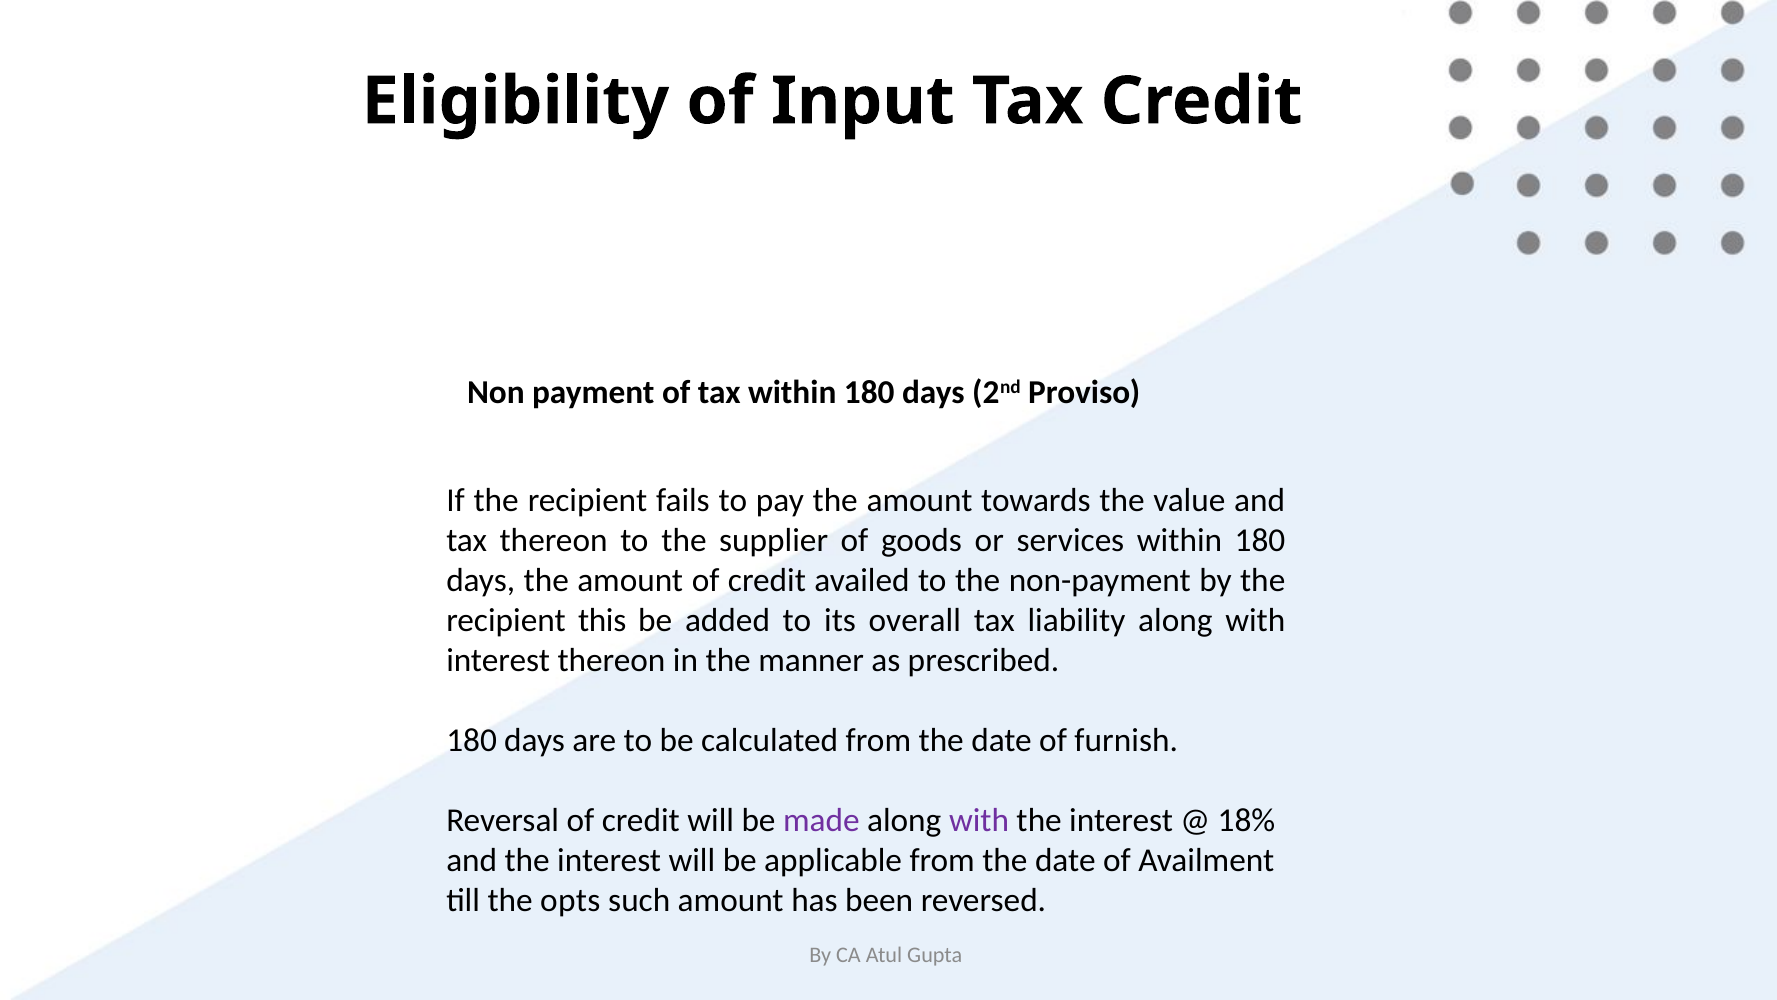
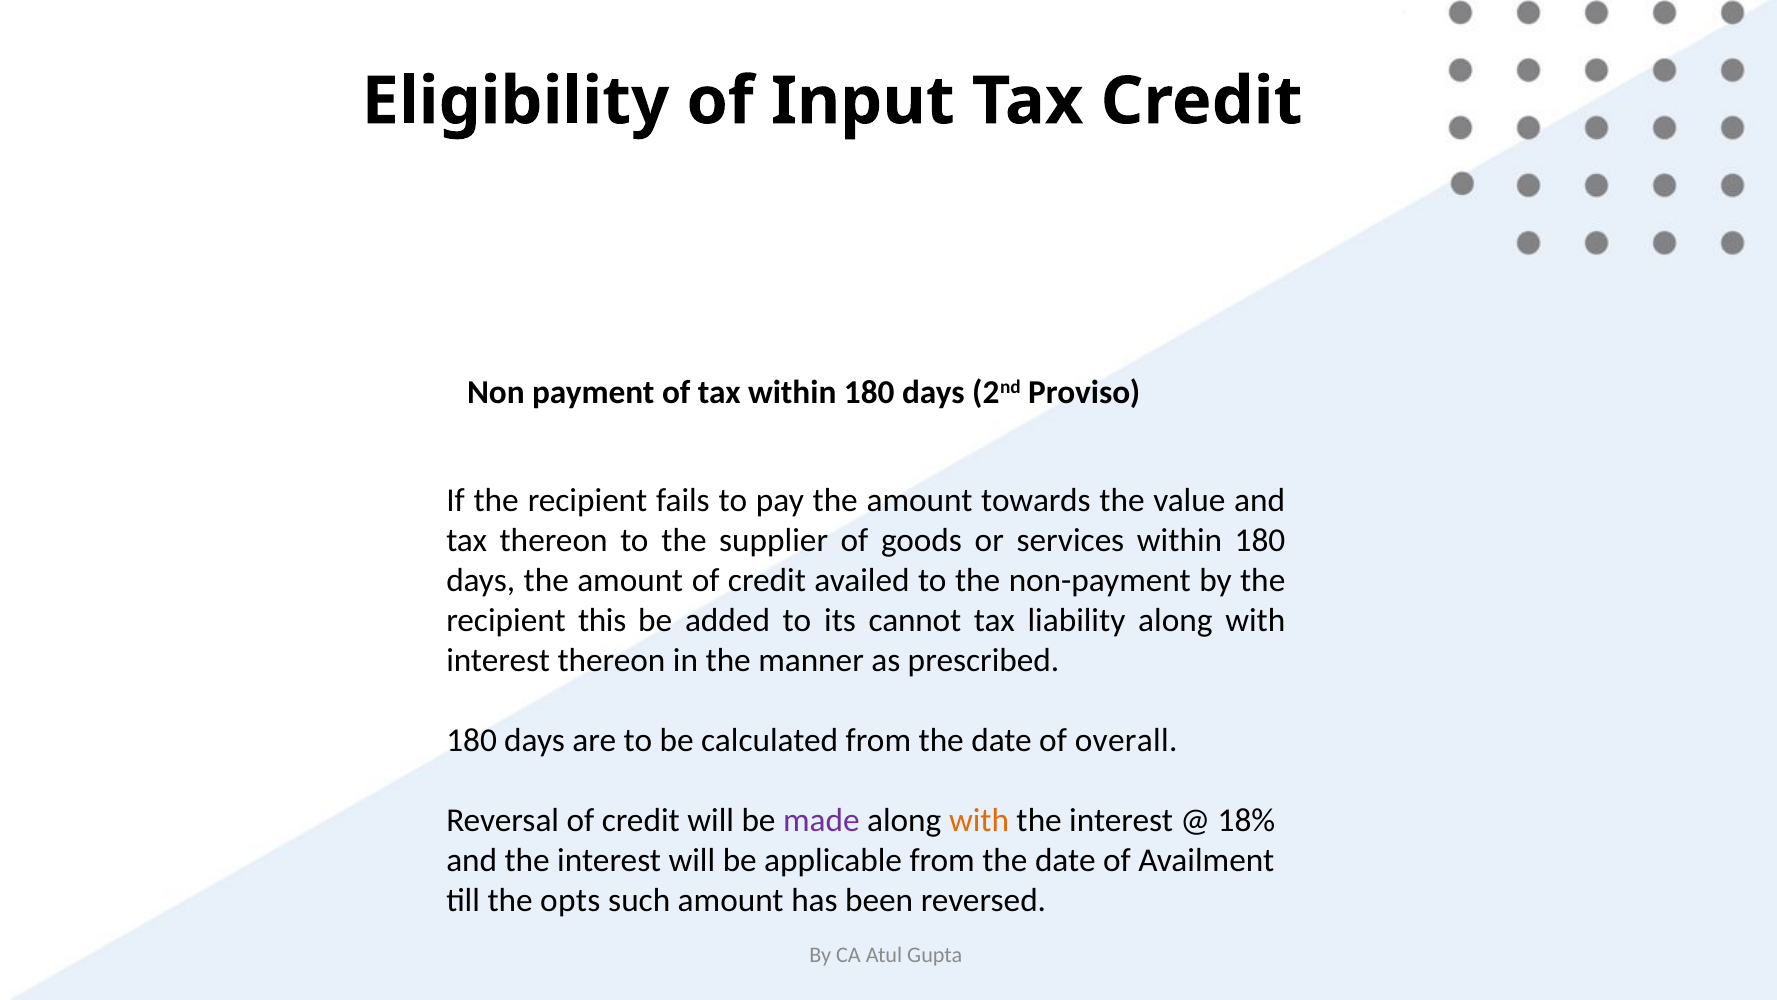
overall: overall -> cannot (915, 620)
furnish: furnish -> overall (1126, 740)
with colour: purple -> orange (979, 820)
